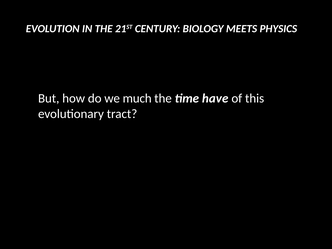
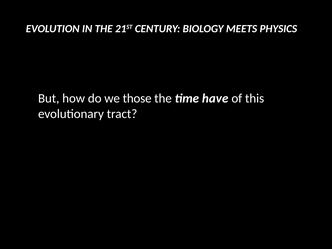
much: much -> those (137, 98)
